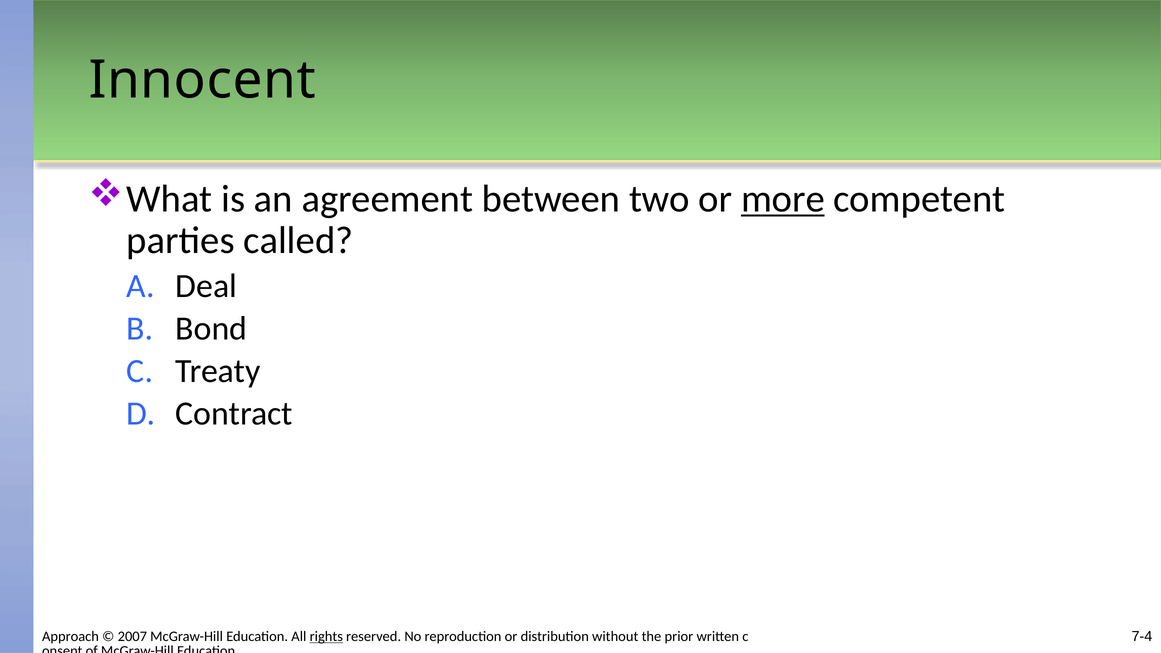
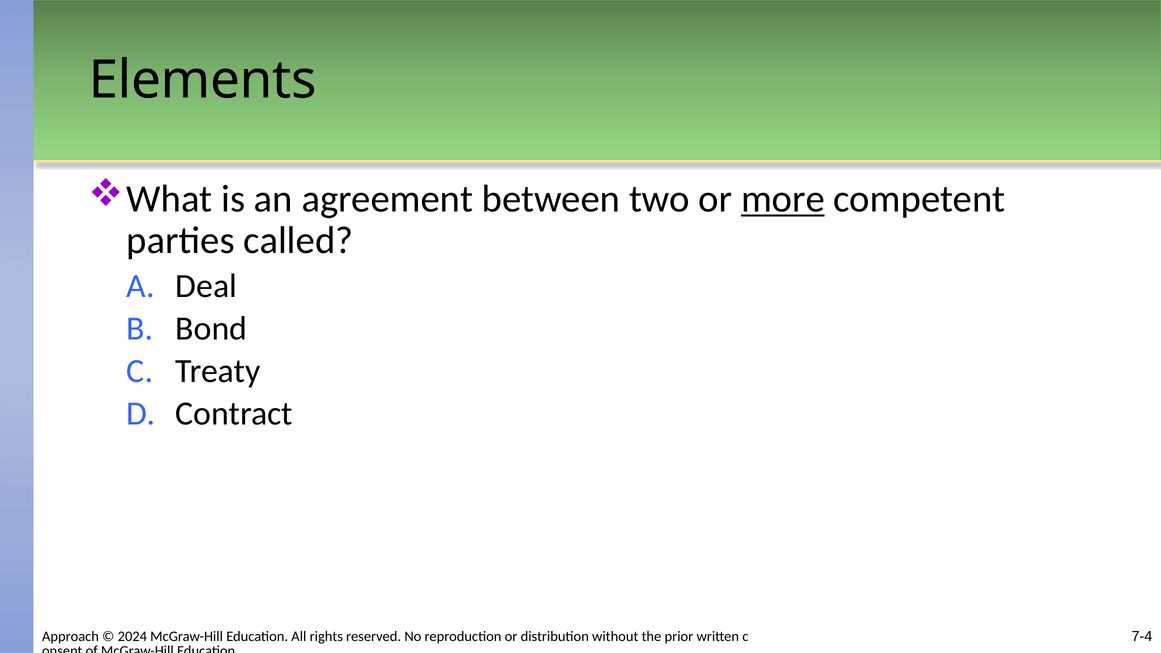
Innocent: Innocent -> Elements (203, 80)
2007: 2007 -> 2024 (132, 637)
rights underline: present -> none (326, 637)
